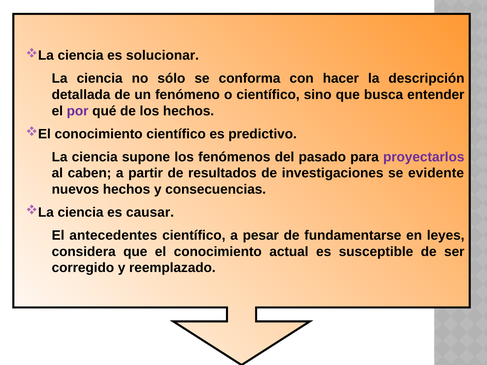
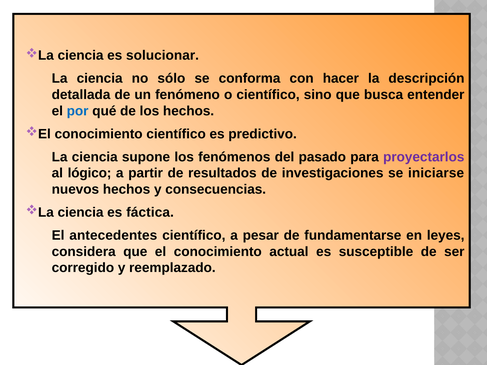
por colour: purple -> blue (78, 111)
caben: caben -> lógico (90, 173)
evidente: evidente -> iniciarse (436, 173)
causar: causar -> fáctica (150, 212)
